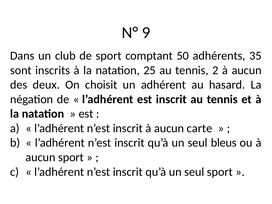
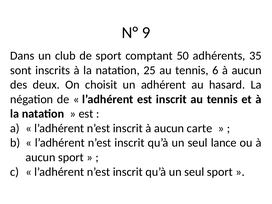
2: 2 -> 6 (215, 70)
bleus: bleus -> lance (224, 143)
